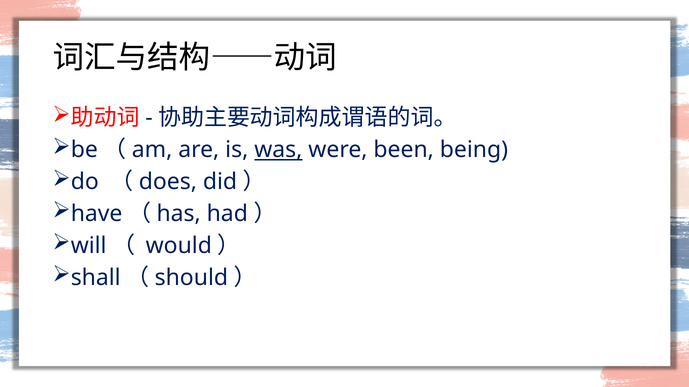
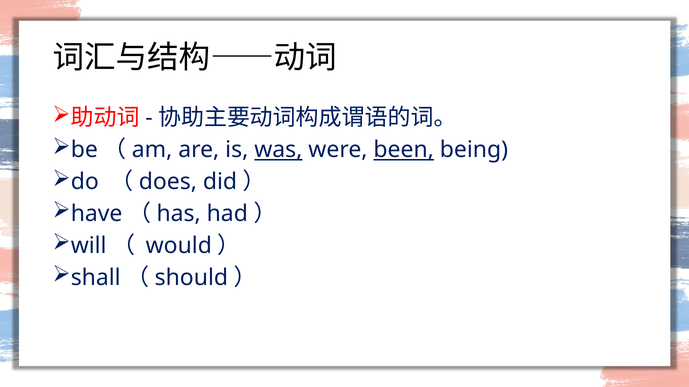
been underline: none -> present (404, 150)
